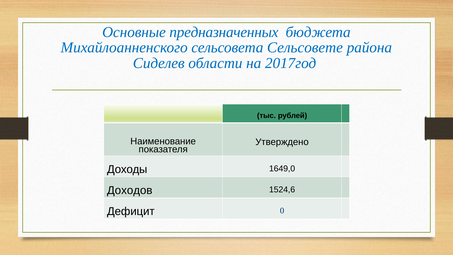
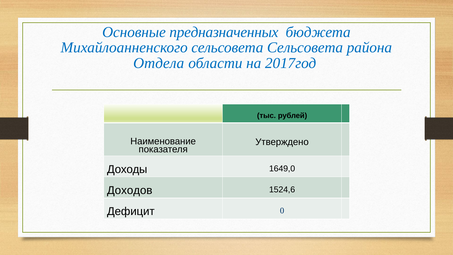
сельсовета Сельсовете: Сельсовете -> Сельсовета (305, 48)
Сиделев: Сиделев -> Отдела (159, 63)
